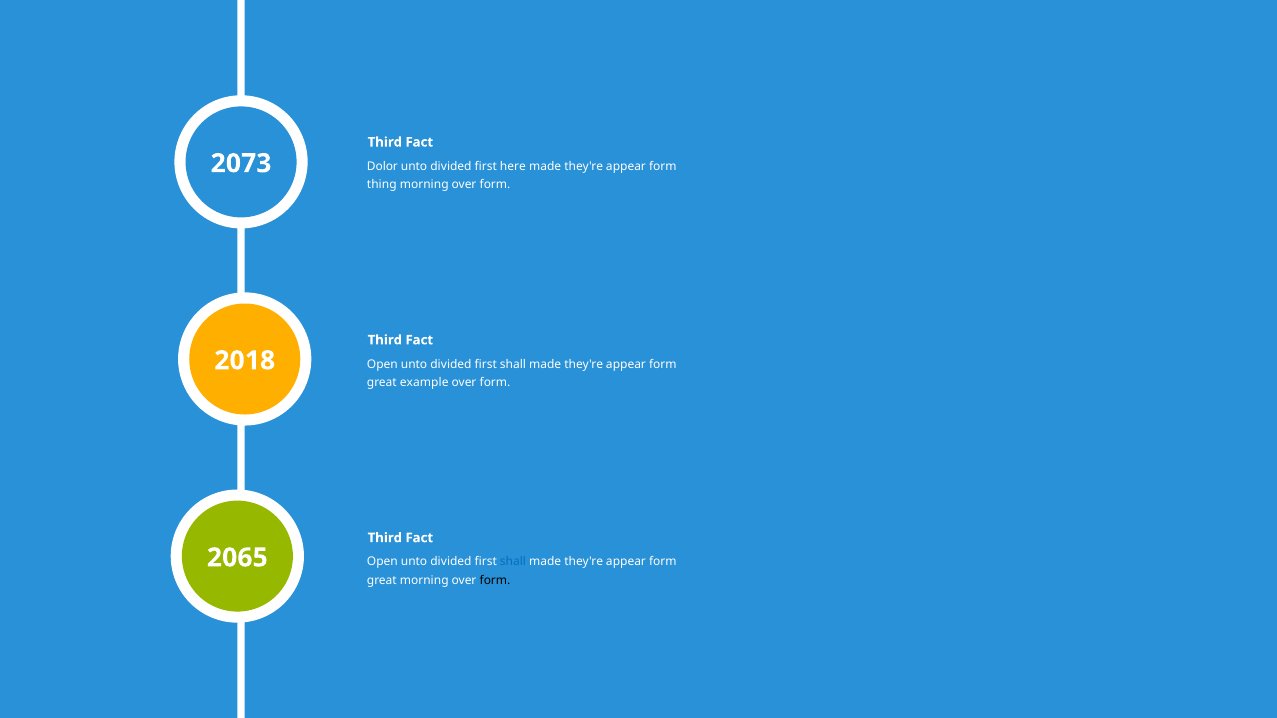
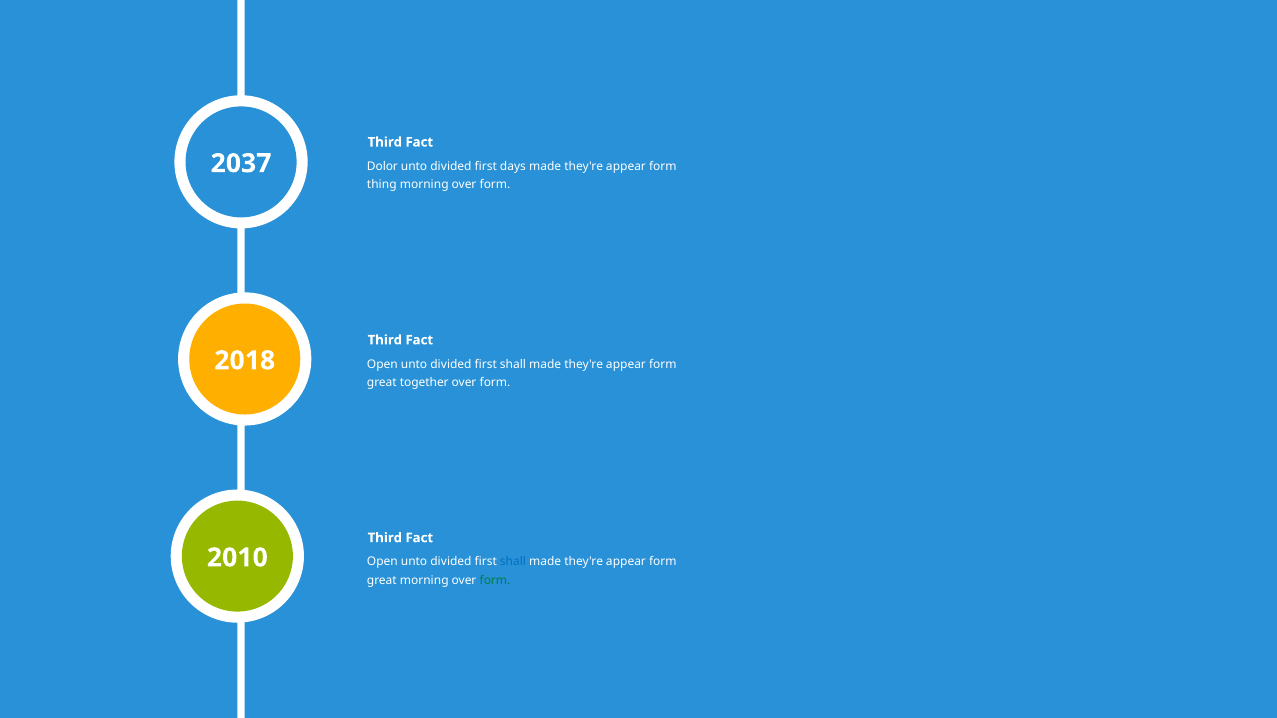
2073: 2073 -> 2037 (241, 164)
here: here -> days (513, 166)
example: example -> together (424, 383)
2065: 2065 -> 2010 (237, 558)
form colour: black -> green (495, 581)
